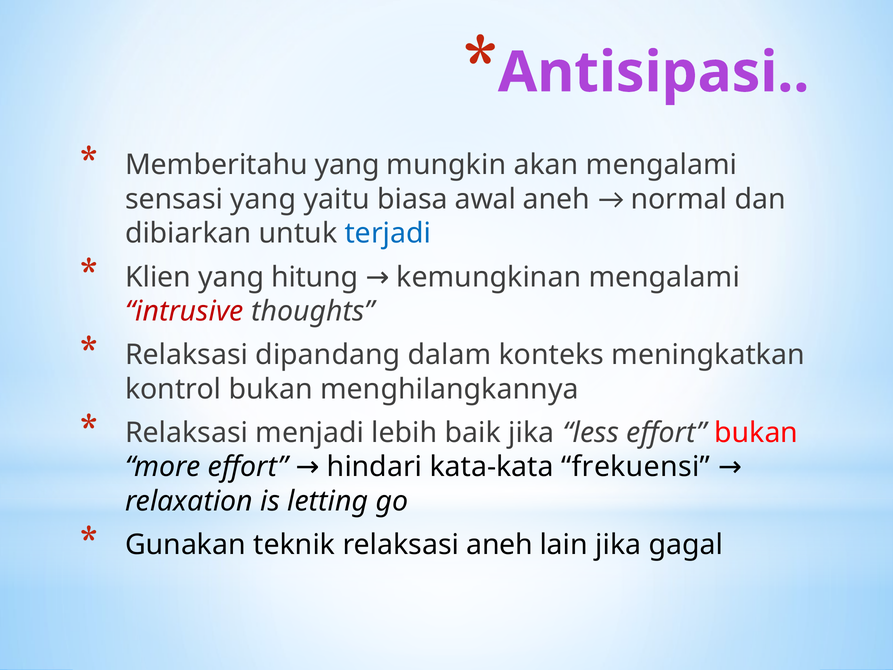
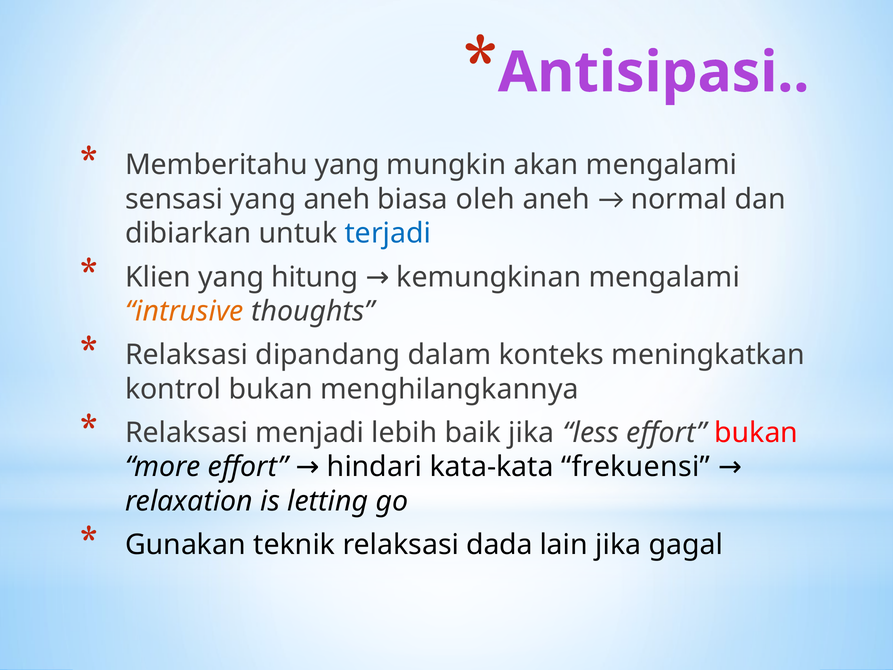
yang yaitu: yaitu -> aneh (337, 199)
awal: awal -> oleh (485, 199)
intrusive colour: red -> orange (184, 311)
relaksasi aneh: aneh -> dada (500, 545)
